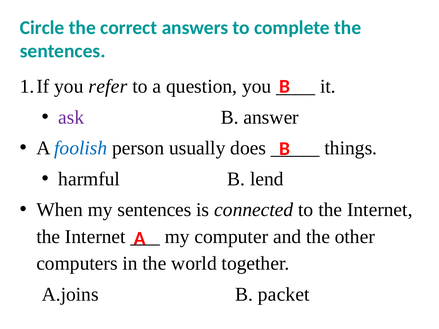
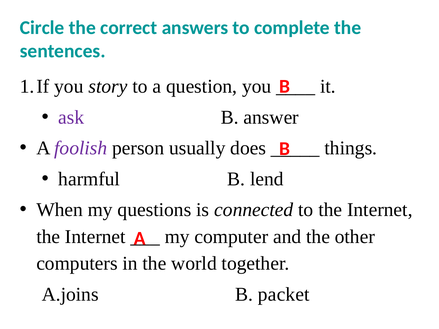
refer: refer -> story (108, 87)
foolish colour: blue -> purple (81, 148)
my sentences: sentences -> questions (154, 210)
